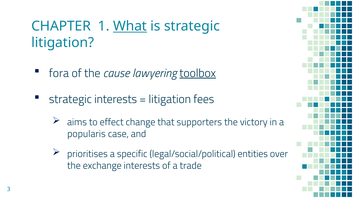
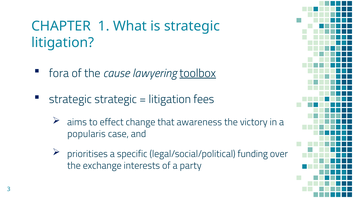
What underline: present -> none (130, 26)
strategic interests: interests -> strategic (116, 100)
supporters: supporters -> awareness (199, 123)
entities: entities -> funding (253, 154)
trade: trade -> party (191, 166)
